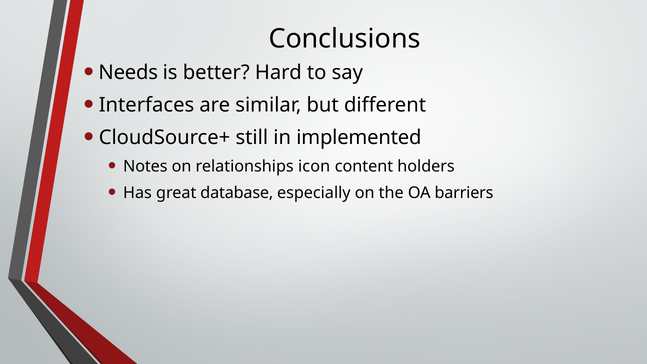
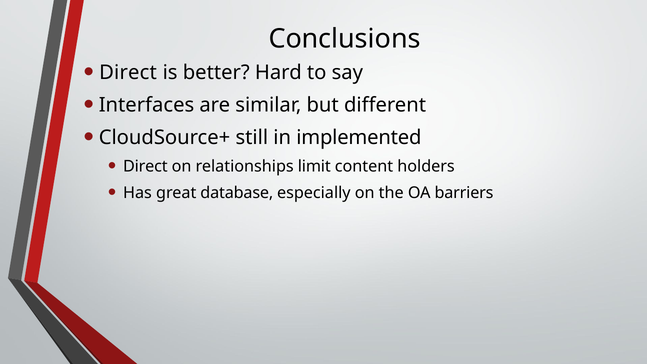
Needs: Needs -> Direct (128, 73)
Notes: Notes -> Direct (145, 166)
icon: icon -> limit (314, 166)
